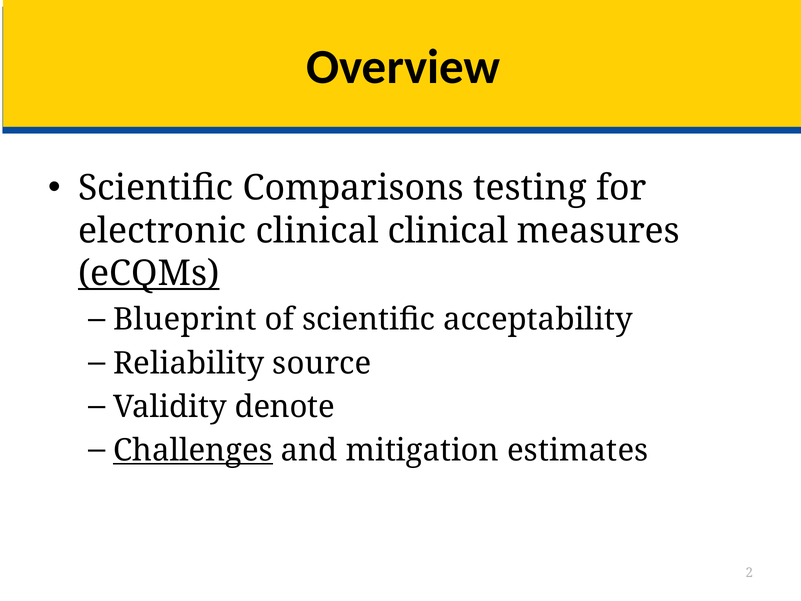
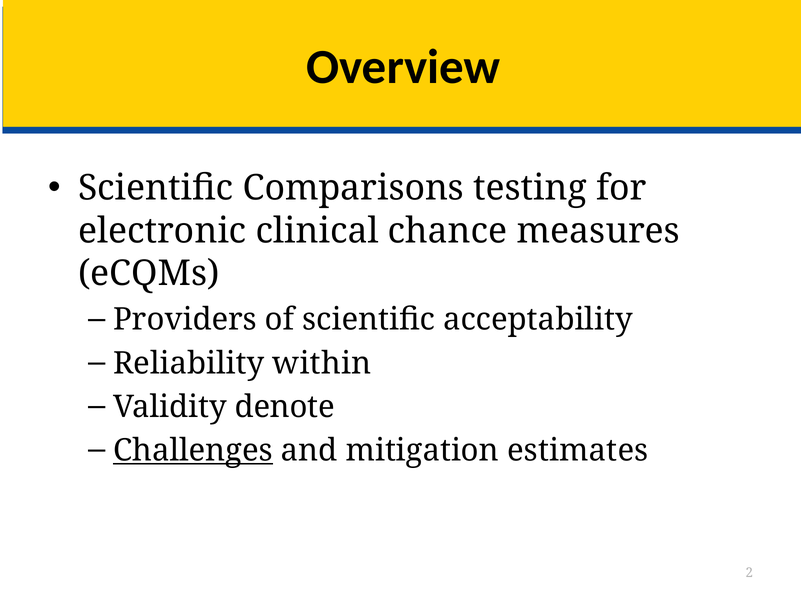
clinical clinical: clinical -> chance (448, 231)
eCQMs underline: present -> none (149, 274)
Blueprint: Blueprint -> Providers (185, 320)
source: source -> within (322, 363)
